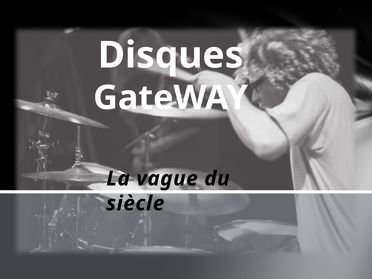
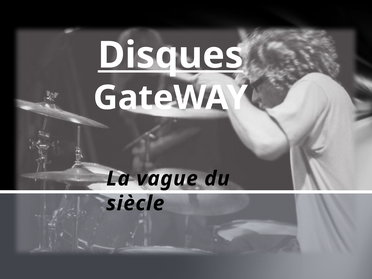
Disques underline: none -> present (171, 55)
